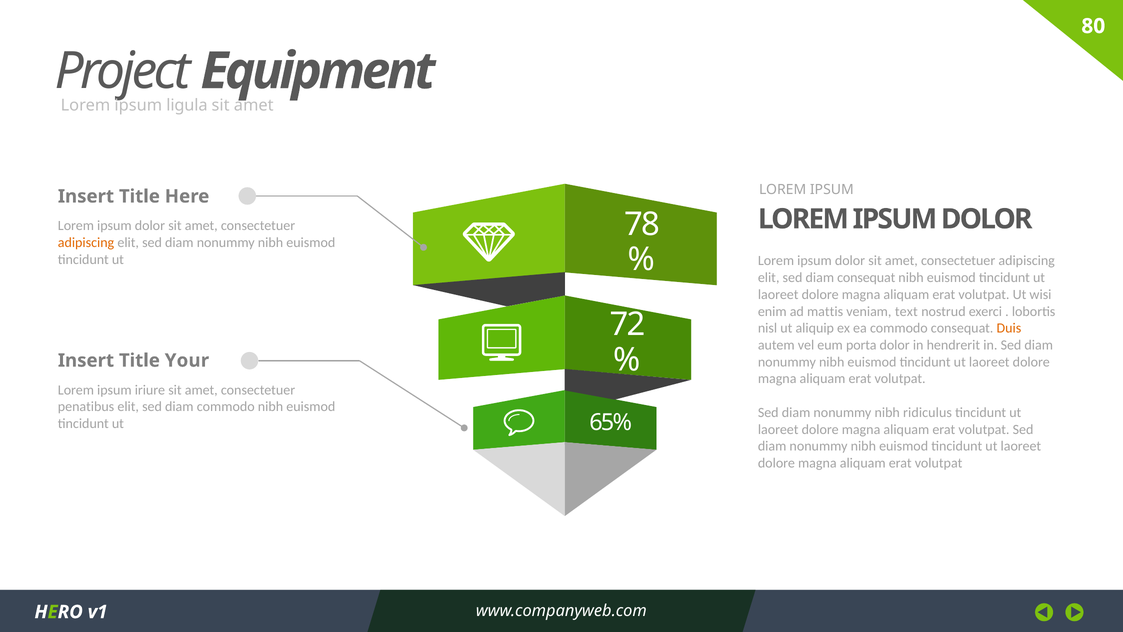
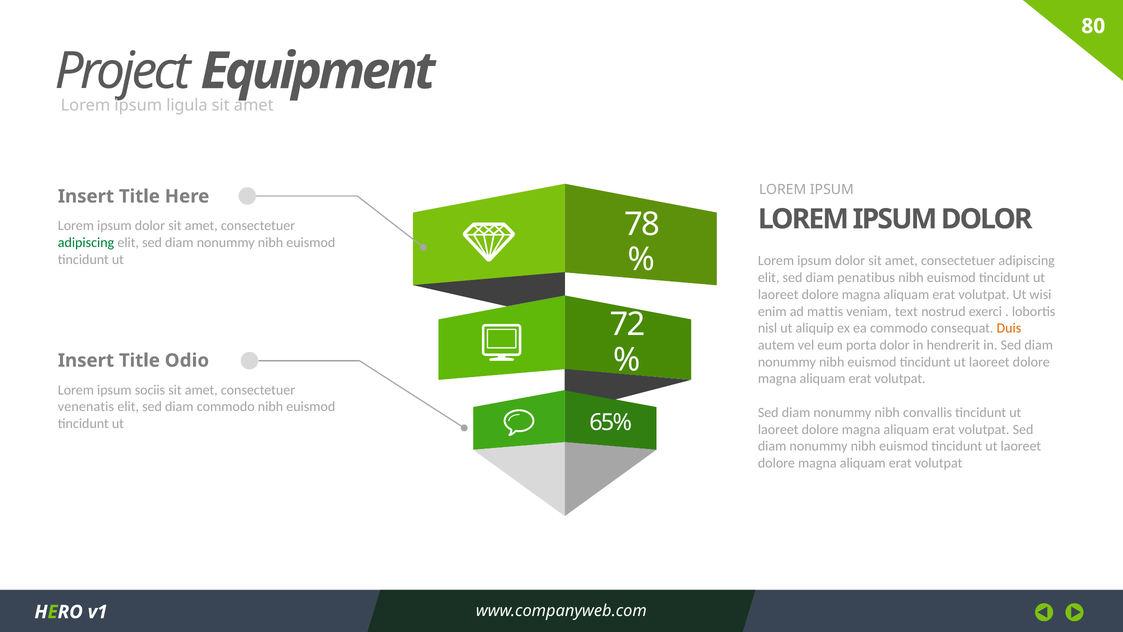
adipiscing colour: orange -> green (86, 243)
diam consequat: consequat -> penatibus (866, 278)
Your: Your -> Odio (187, 360)
iriure: iriure -> sociis (150, 390)
penatibus: penatibus -> venenatis (86, 407)
ridiculus: ridiculus -> convallis (928, 412)
